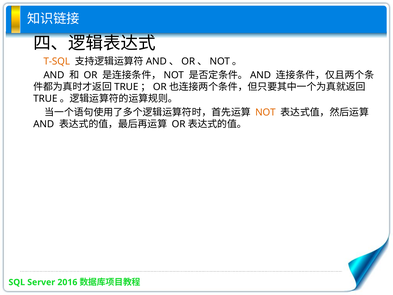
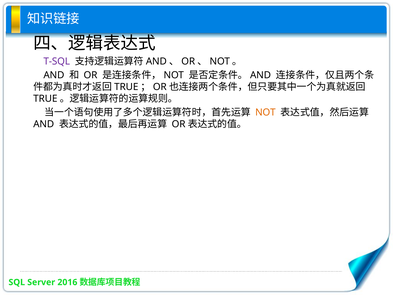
T-SQL colour: orange -> purple (57, 61)
